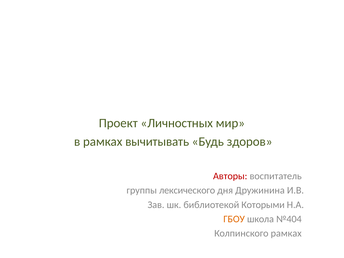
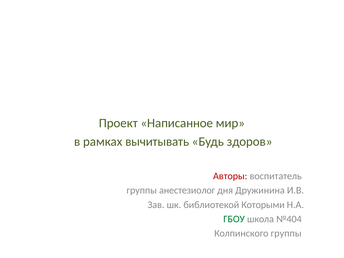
Личностных: Личностных -> Написанное (177, 123)
лексического: лексического -> анестезиолог (187, 190)
ГБОУ colour: orange -> green (234, 219)
Колпинского рамках: рамках -> группы (286, 233)
